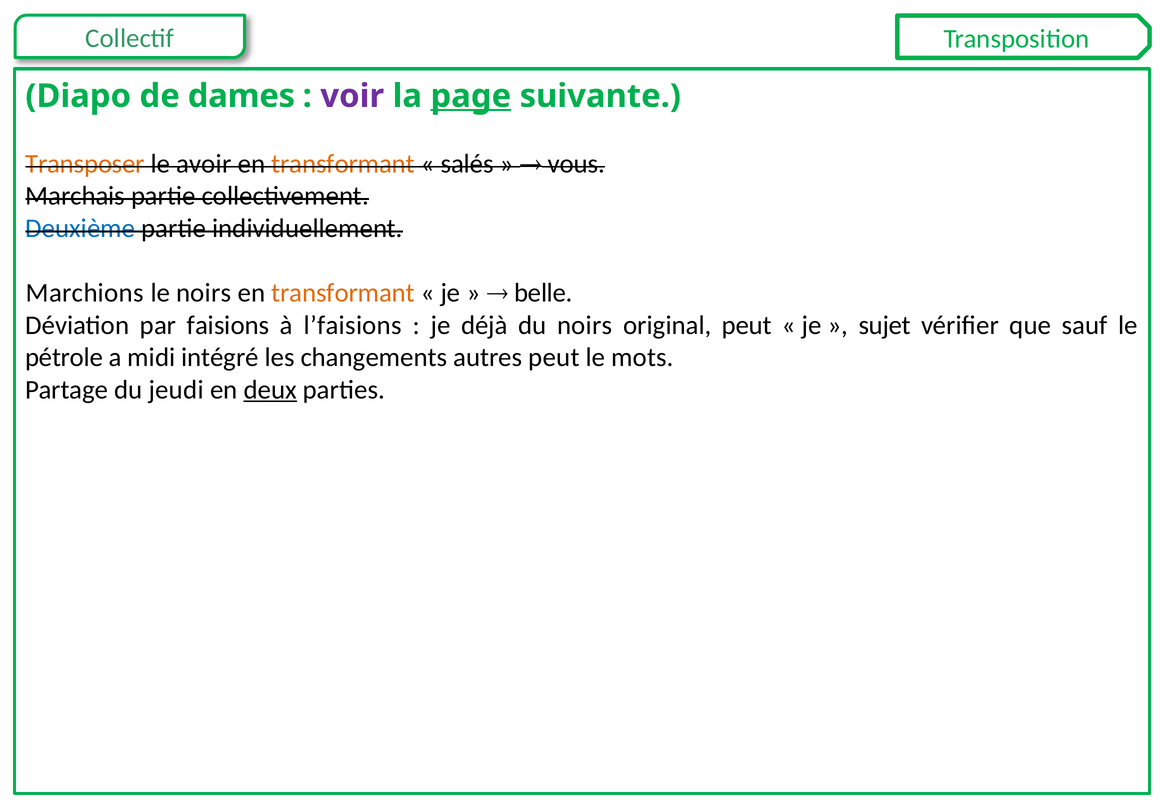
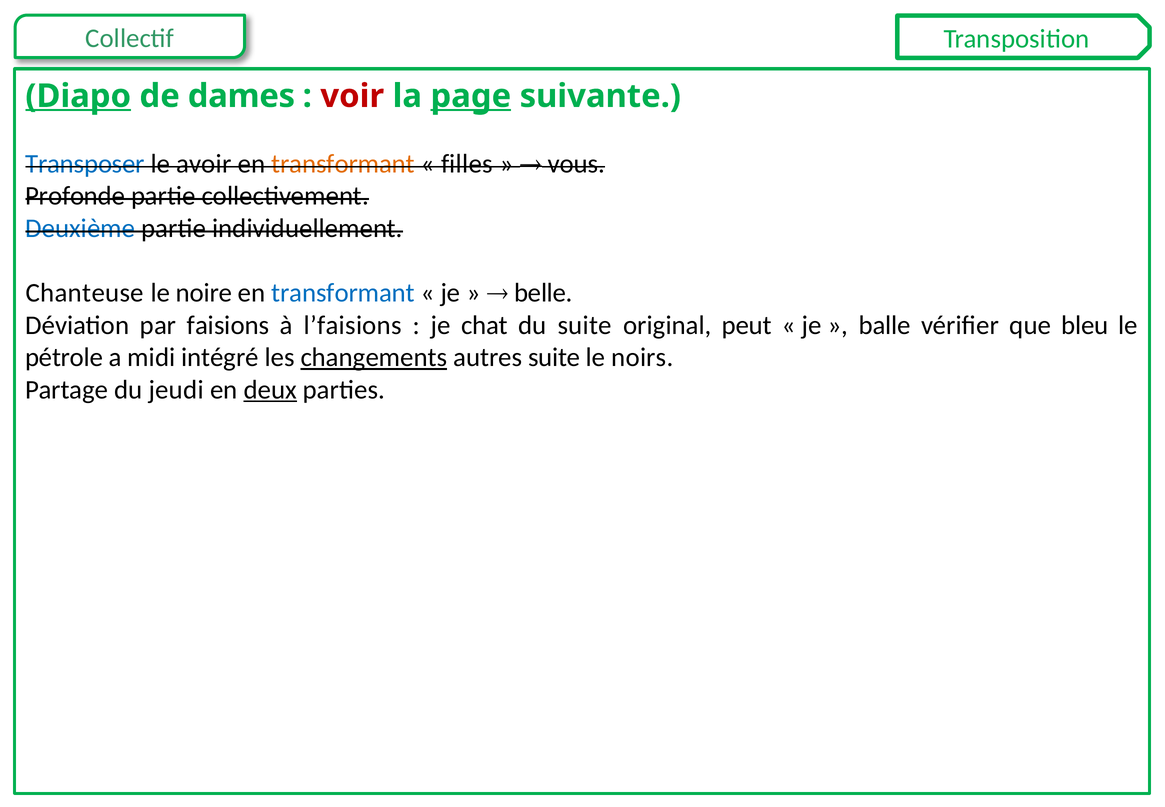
Diapo underline: none -> present (78, 96)
voir colour: purple -> red (352, 96)
Transposer colour: orange -> blue (85, 164)
salés: salés -> filles (467, 164)
Marchais: Marchais -> Profonde (75, 196)
Marchions: Marchions -> Chanteuse (85, 293)
le noirs: noirs -> noire (204, 293)
transformant colour: orange -> blue (343, 293)
déjà: déjà -> chat (485, 325)
du noirs: noirs -> suite (585, 325)
sujet: sujet -> balle (885, 325)
sauf: sauf -> bleu (1085, 325)
changements underline: none -> present (374, 357)
autres peut: peut -> suite (554, 357)
mots: mots -> noirs (642, 357)
